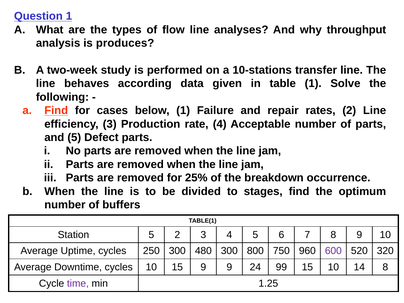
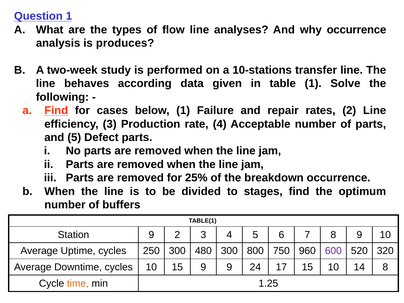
why throughput: throughput -> occurrence (356, 30)
Station 5: 5 -> 9 (151, 235)
99: 99 -> 17 (281, 267)
time colour: purple -> orange (78, 283)
